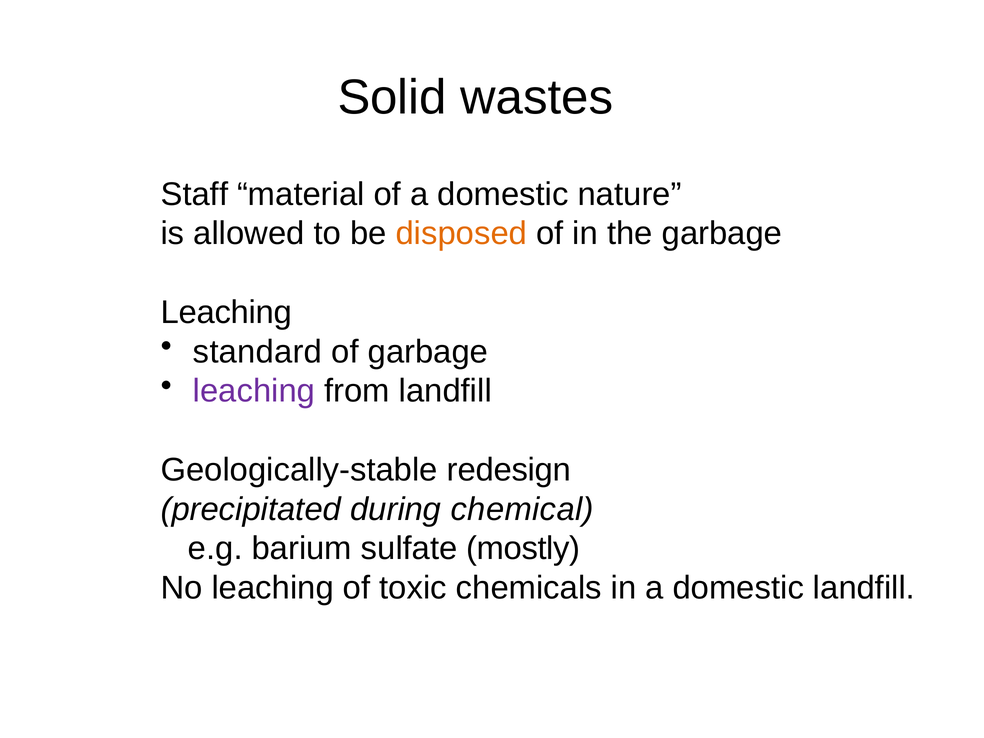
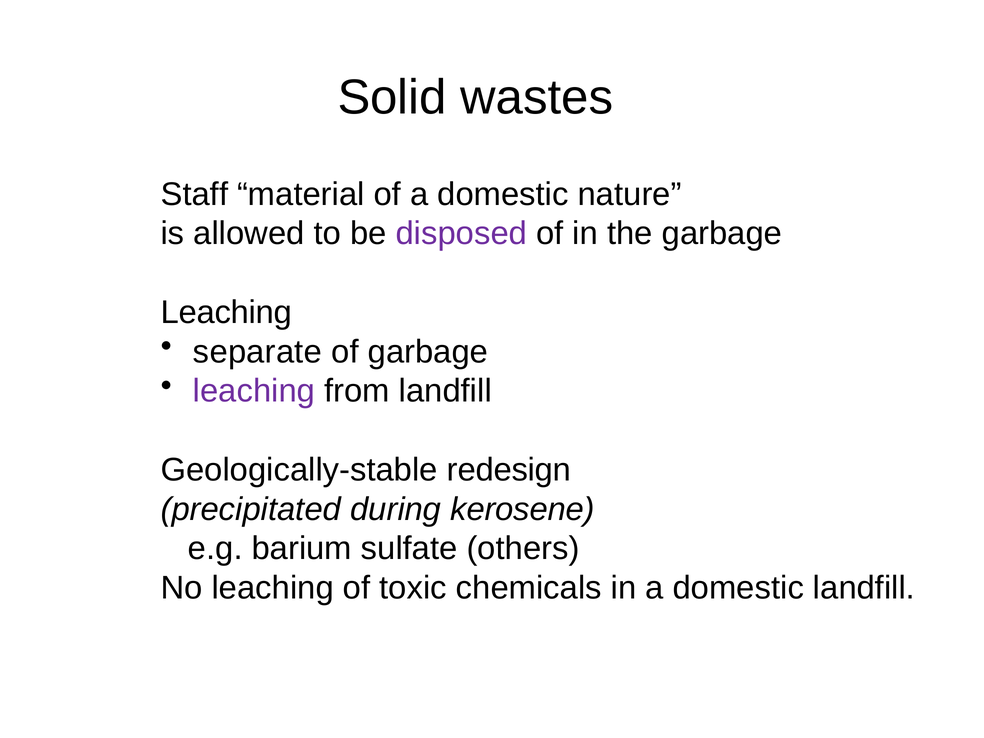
disposed colour: orange -> purple (461, 234)
standard: standard -> separate (257, 352)
chemical: chemical -> kerosene (522, 509)
mostly: mostly -> others (523, 549)
